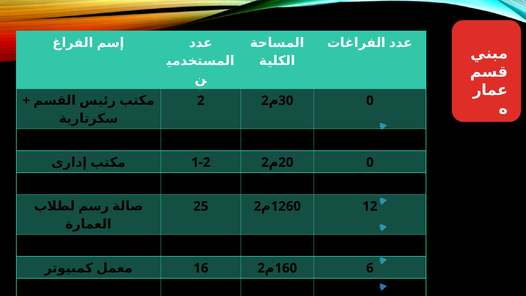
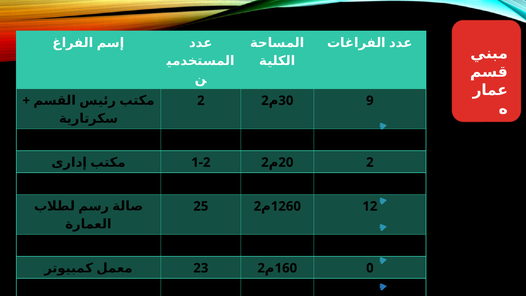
0: 0 -> 9 (370, 101)
0: 0 -> 2 (370, 162)
16: 16 -> 23 (201, 268)
6: 6 -> 0 (370, 268)
